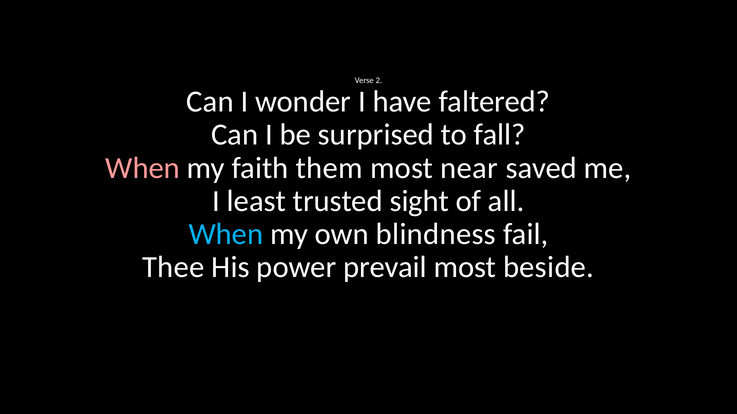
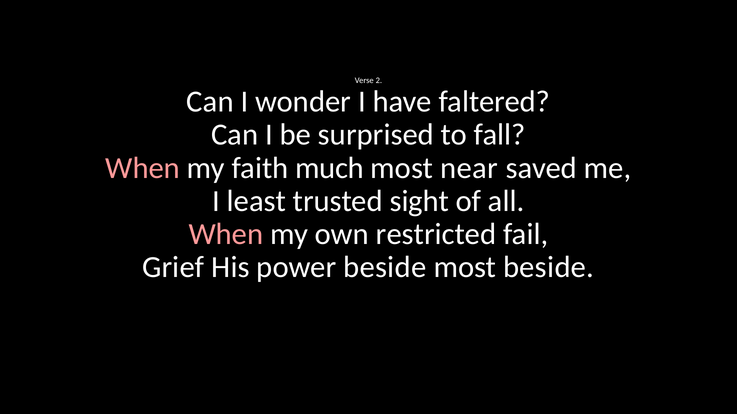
them: them -> much (330, 168)
When colour: light blue -> pink (226, 234)
blindness: blindness -> restricted (436, 234)
Thee: Thee -> Grief (173, 268)
power prevail: prevail -> beside (385, 268)
